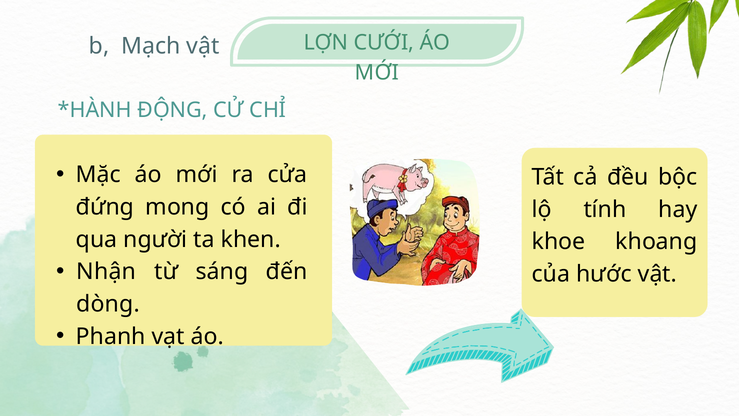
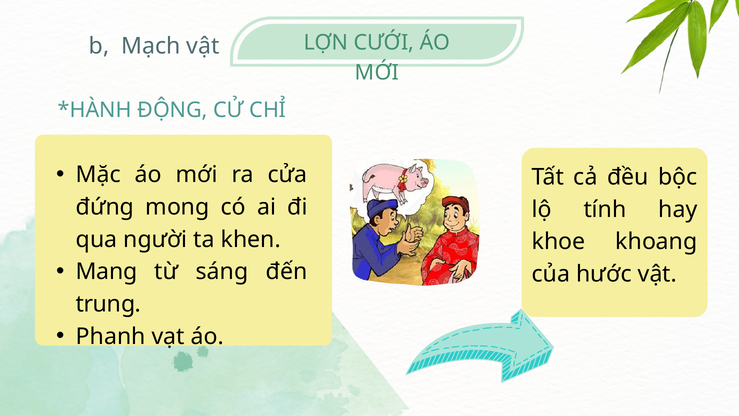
Nhận: Nhận -> Mang (106, 272)
dòng: dòng -> trung (108, 304)
